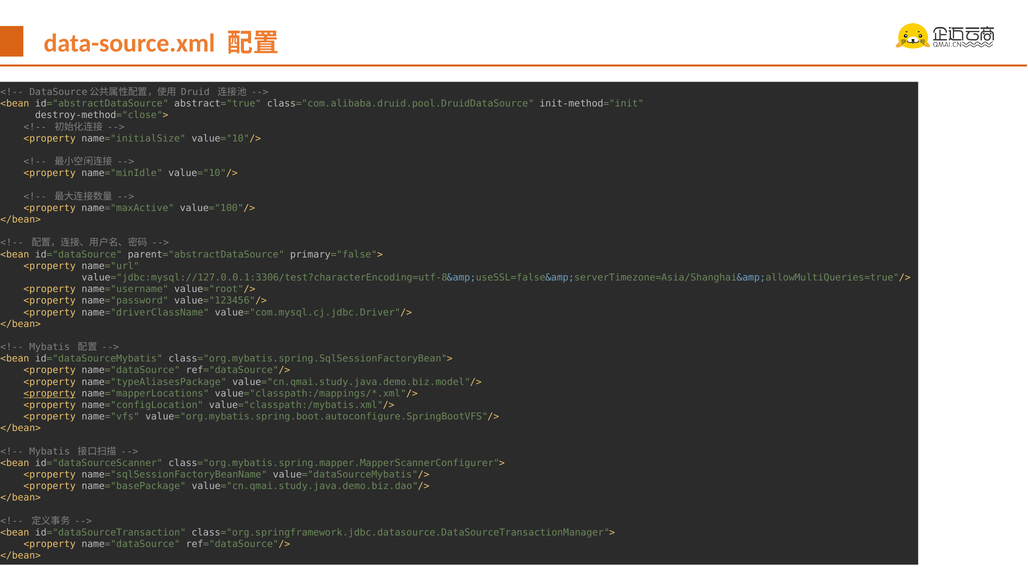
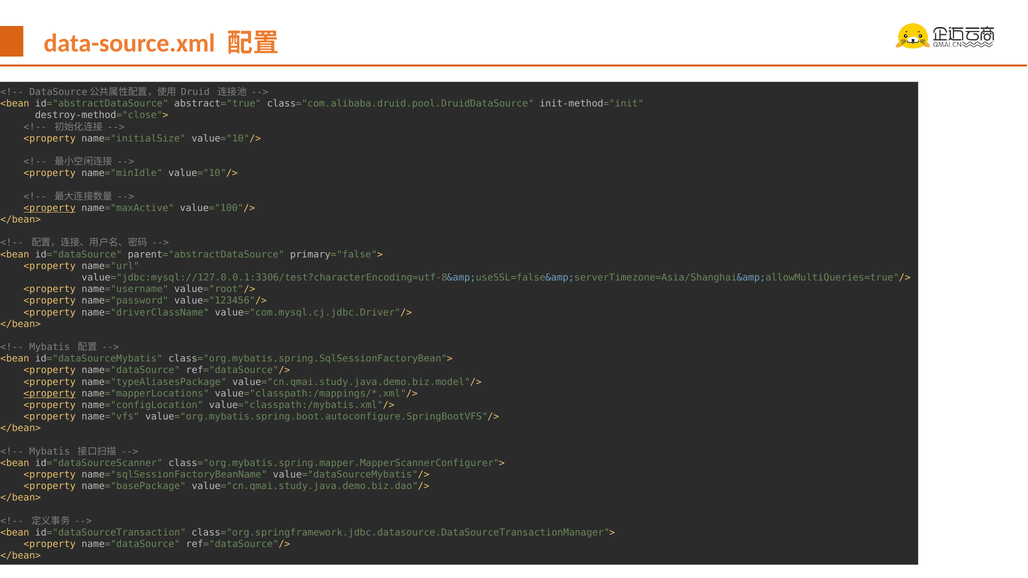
<property underline: none -> present (50, 208)
